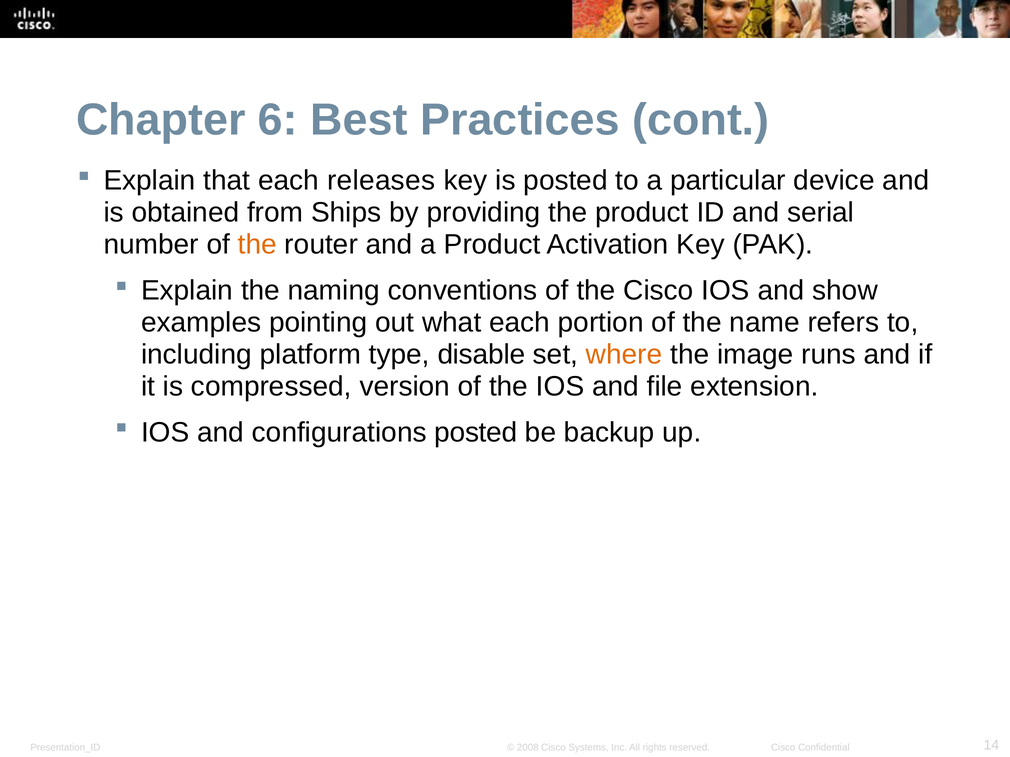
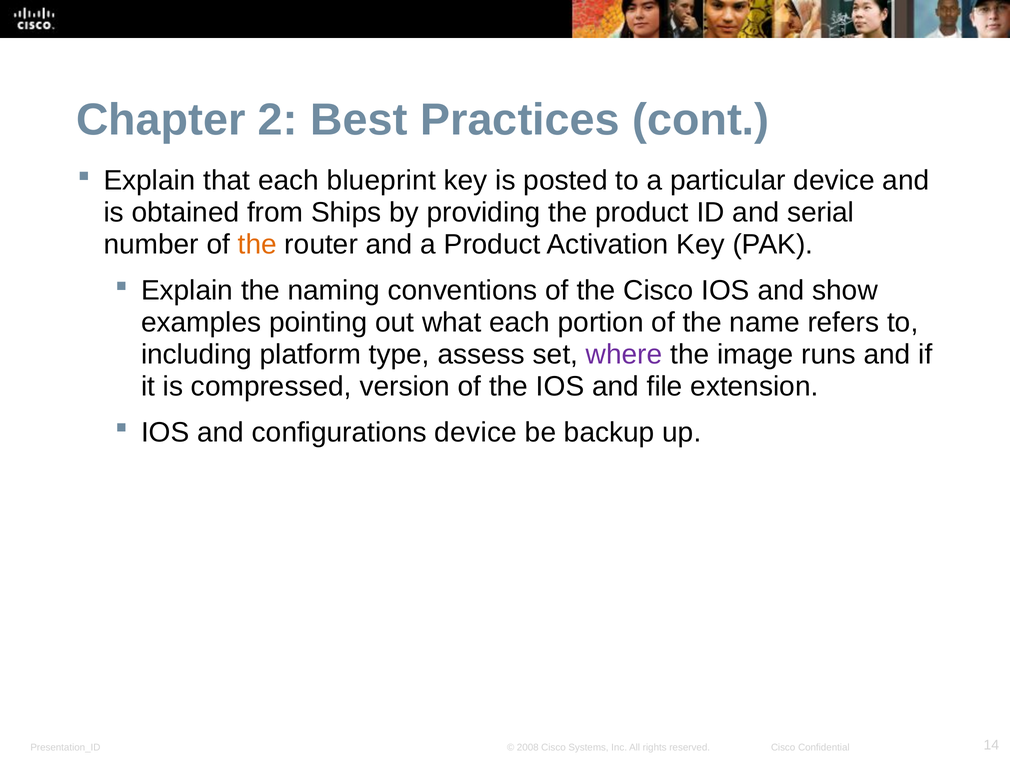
6: 6 -> 2 (278, 120)
releases: releases -> blueprint (381, 181)
disable: disable -> assess (481, 355)
where colour: orange -> purple (624, 355)
configurations posted: posted -> device (476, 433)
